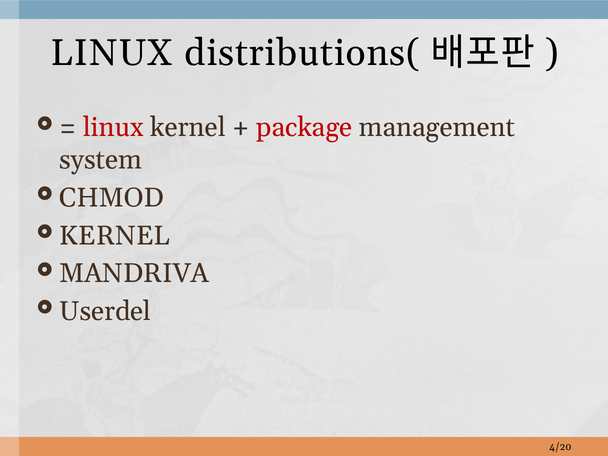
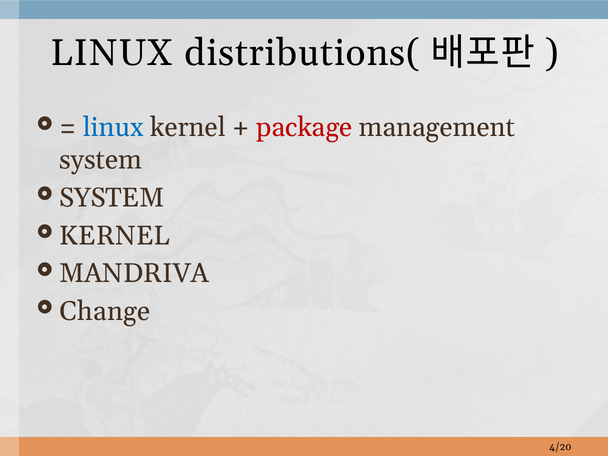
linux colour: red -> blue (113, 127)
CHMOD: CHMOD -> SYSTEM (112, 198)
Userdel: Userdel -> Change (105, 311)
